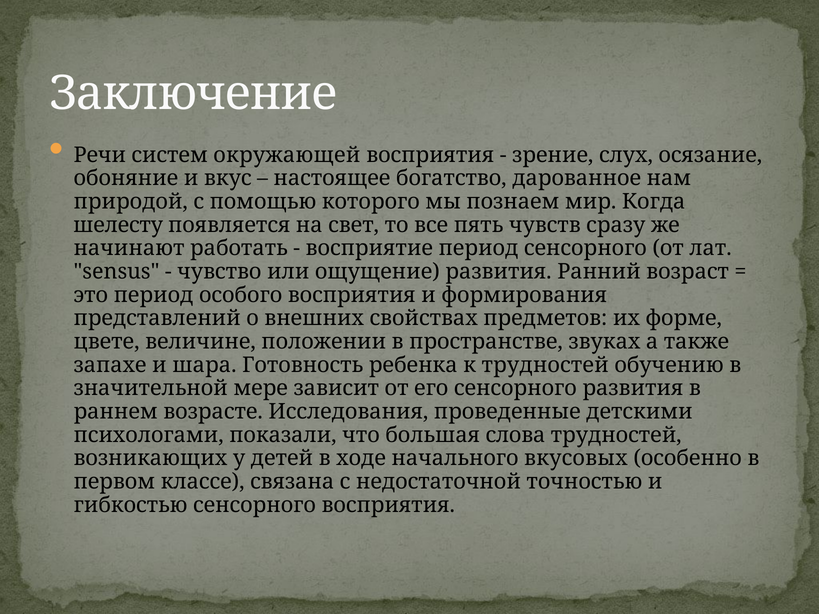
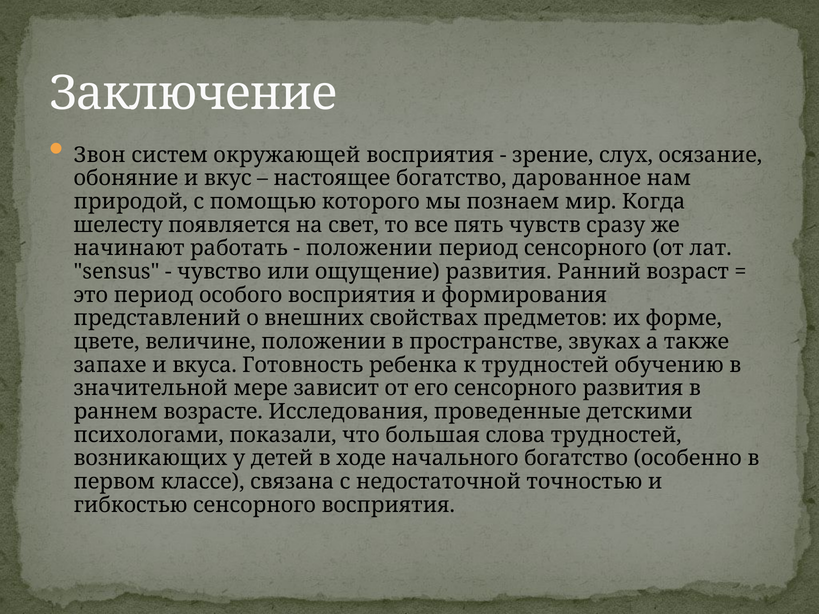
Речи: Речи -> Звон (100, 155)
восприятие: восприятие -> положении (369, 248)
шара: шара -> вкуса (205, 365)
начального вкусовых: вкусовых -> богатство (576, 458)
